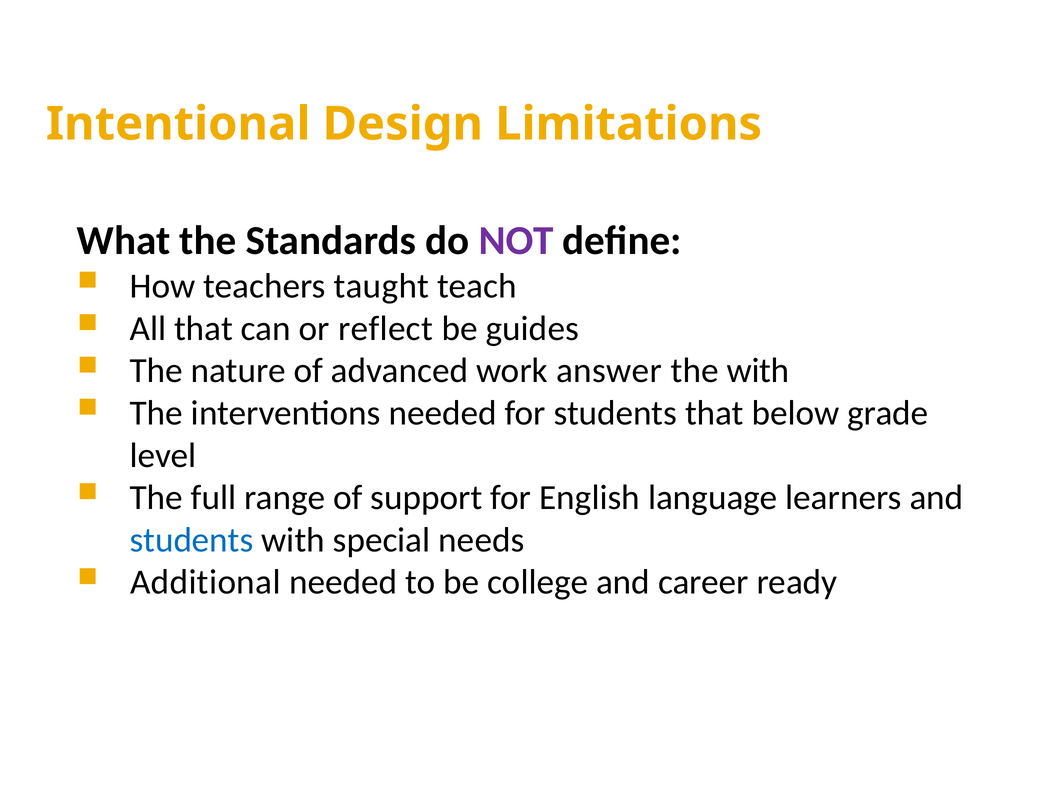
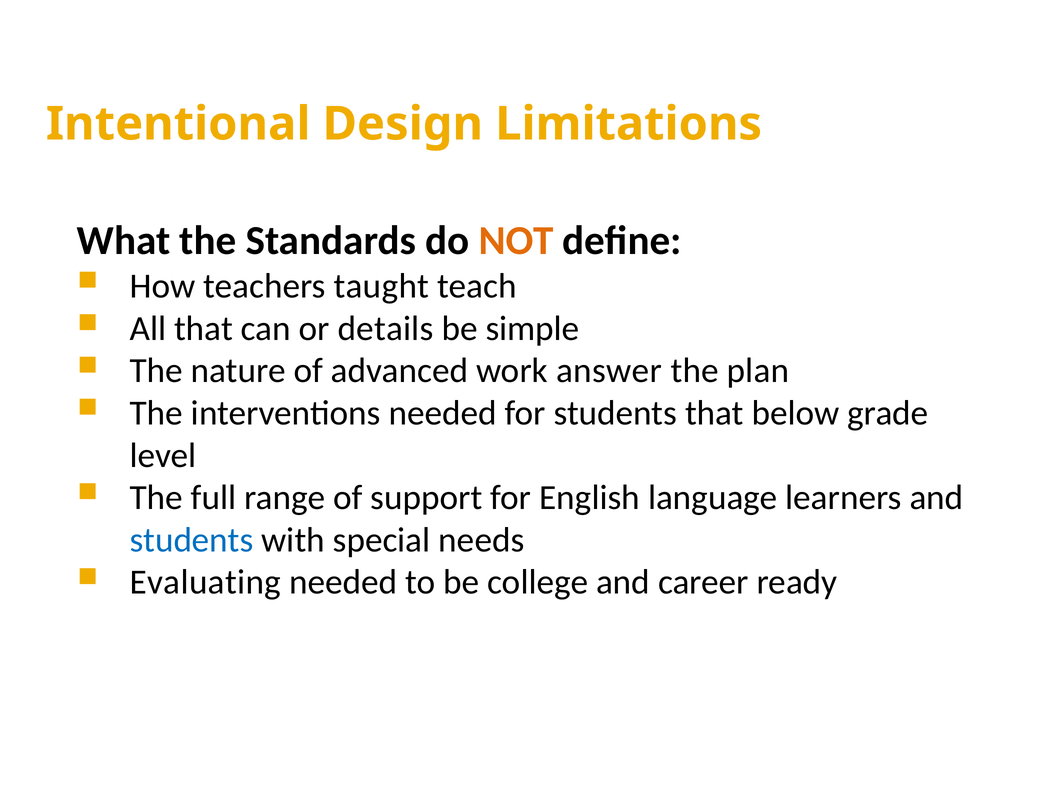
NOT colour: purple -> orange (516, 241)
reflect: reflect -> details (386, 329)
guides: guides -> simple (532, 329)
the with: with -> plan (758, 371)
Additional: Additional -> Evaluating (205, 583)
